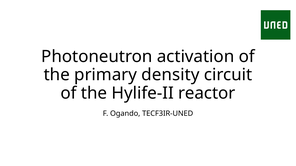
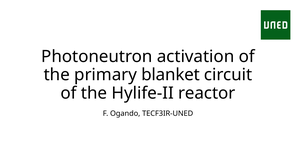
density: density -> blanket (171, 75)
